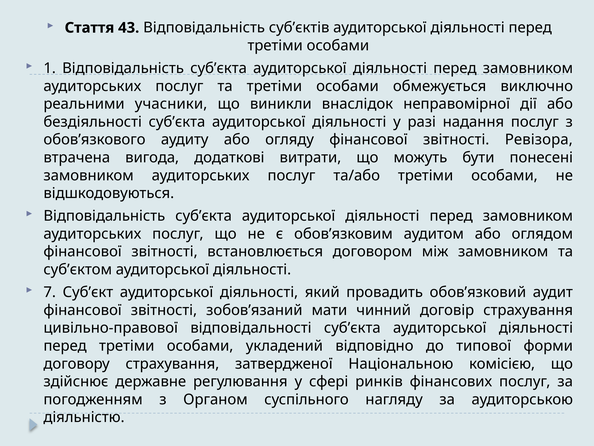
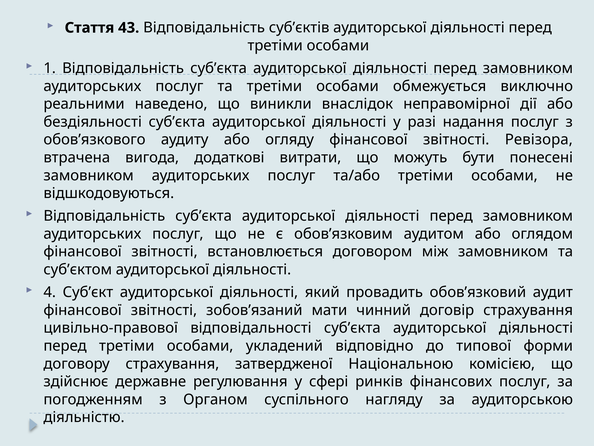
учасники: учасники -> наведено (171, 104)
7: 7 -> 4 (50, 292)
